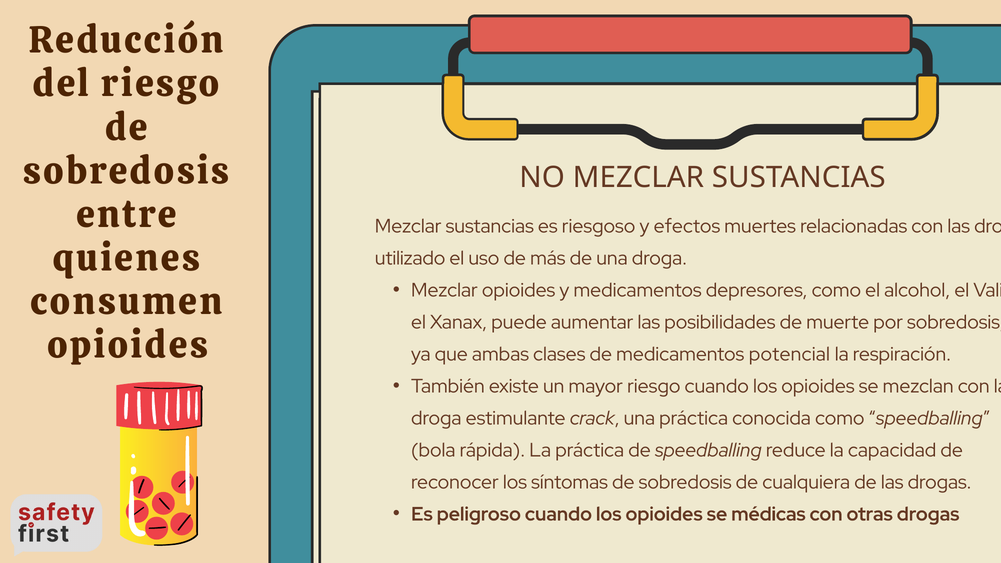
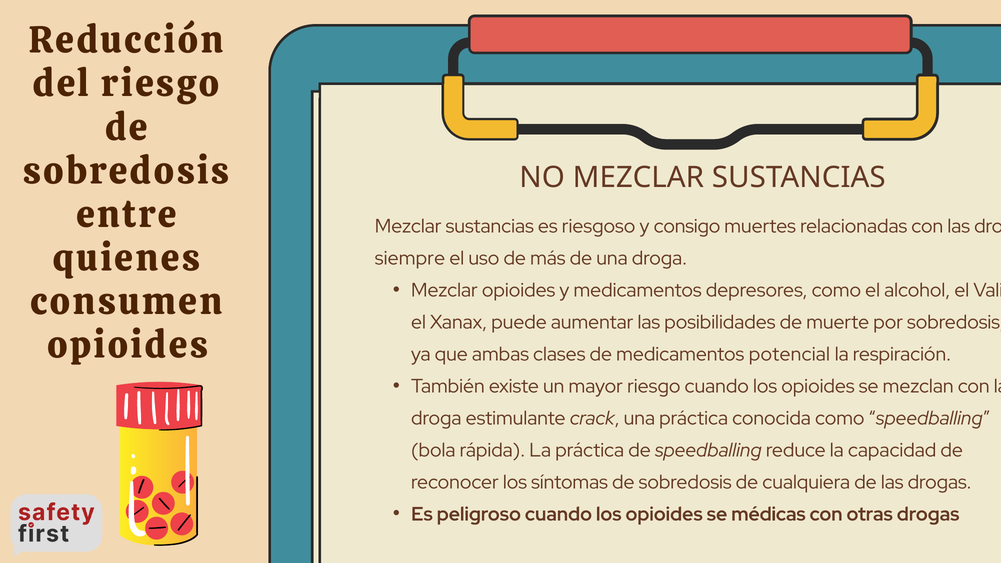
efectos: efectos -> consigo (687, 226)
utilizado: utilizado -> siempre (410, 258)
